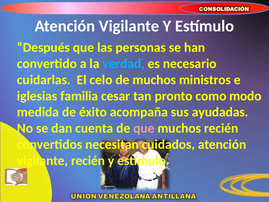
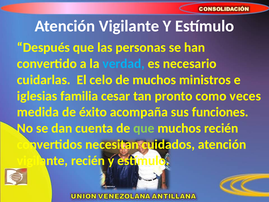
modo: modo -> veces (245, 96)
ayudadas: ayudadas -> funciones (220, 112)
que colour: pink -> light green (144, 128)
